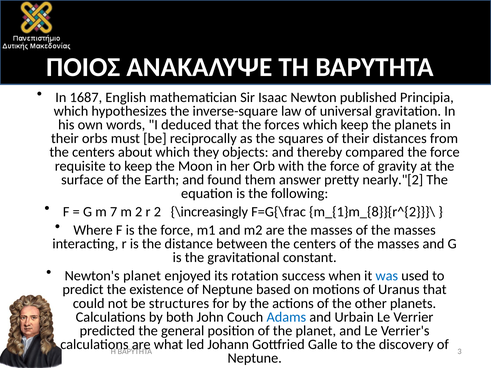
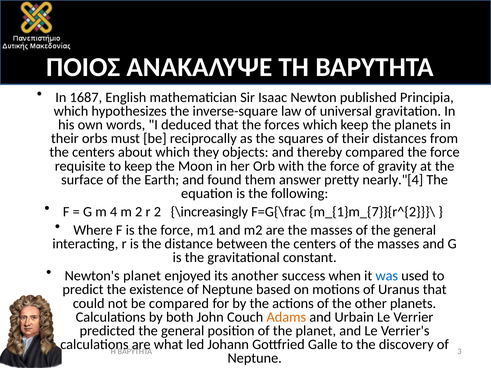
nearly."[2: nearly."[2 -> nearly."[4 (393, 180)
7: 7 -> 4 (114, 212)
m_{1}m_{8}}{r^{2}}}\: m_{1}m_{8}}{r^{2}}}\ -> m_{1}m_{7}}{r^{2}}}\ (372, 212)
masses of the masses: masses -> general (415, 230)
rotation: rotation -> another (255, 276)
be structures: structures -> compared (179, 304)
Adams colour: blue -> orange (286, 317)
